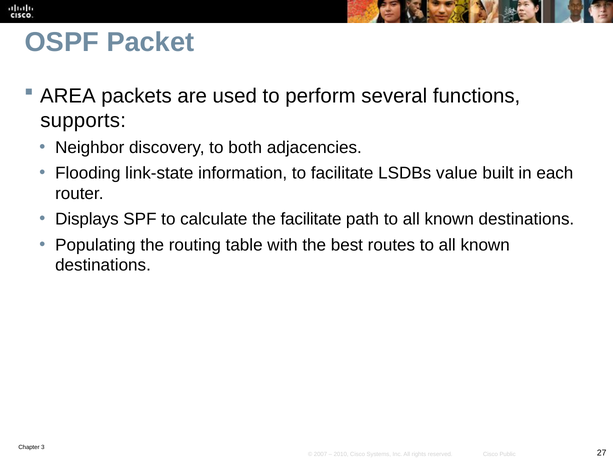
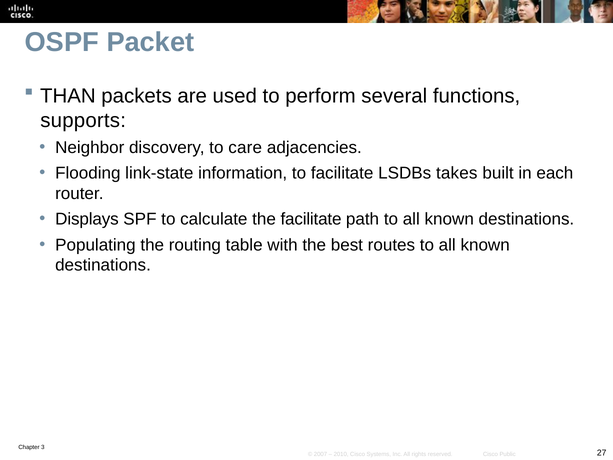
AREA: AREA -> THAN (68, 96)
both: both -> care (245, 148)
value: value -> takes (457, 173)
